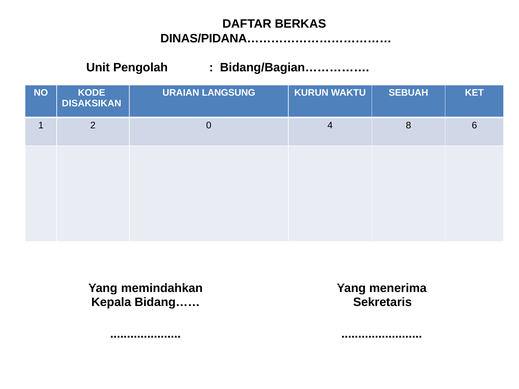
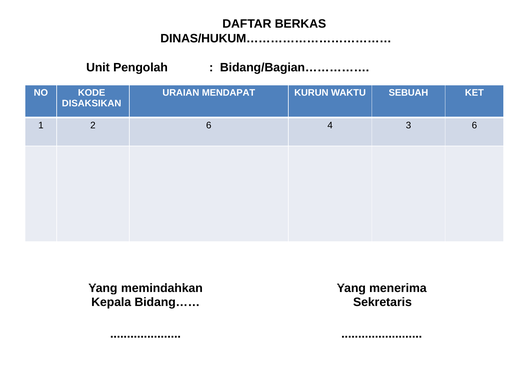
DINAS/PIDANA………………………………: DINAS/PIDANA……………………………… -> DINAS/HUKUM……………………………… (276, 38)
LANGSUNG: LANGSUNG -> MENDAPAT (229, 93)
2 0: 0 -> 6 (209, 126)
8: 8 -> 3 (408, 126)
